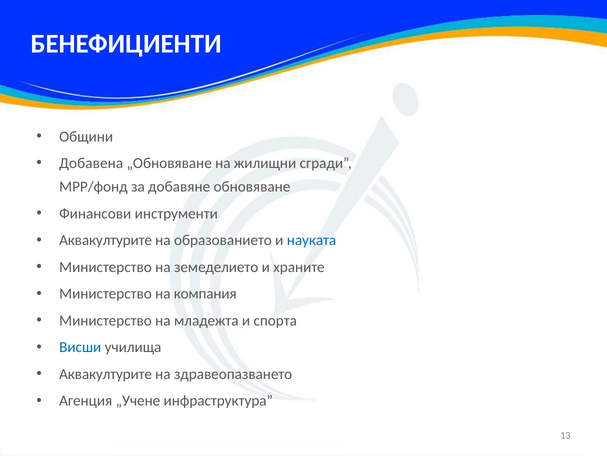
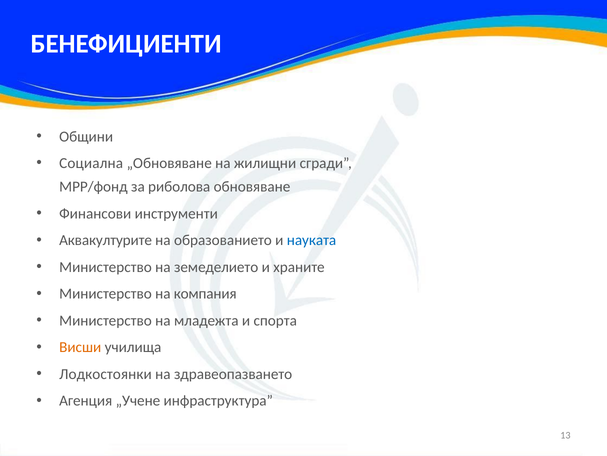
Добавена: Добавена -> Социална (91, 163)
добавяне: добавяне -> риболова (179, 187)
Висши colour: blue -> orange (80, 347)
Аквакултурите: Аквакултурите -> Лодкостоянки (105, 374)
